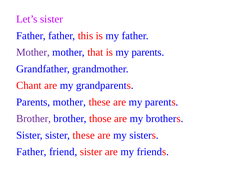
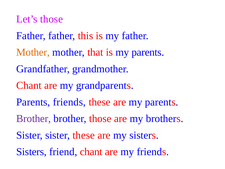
Let’s sister: sister -> those (52, 19)
Mother colour: purple -> orange (33, 52)
Parents mother: mother -> friends (69, 102)
Father: Father -> Sisters (31, 152)
friend sister: sister -> chant (91, 152)
